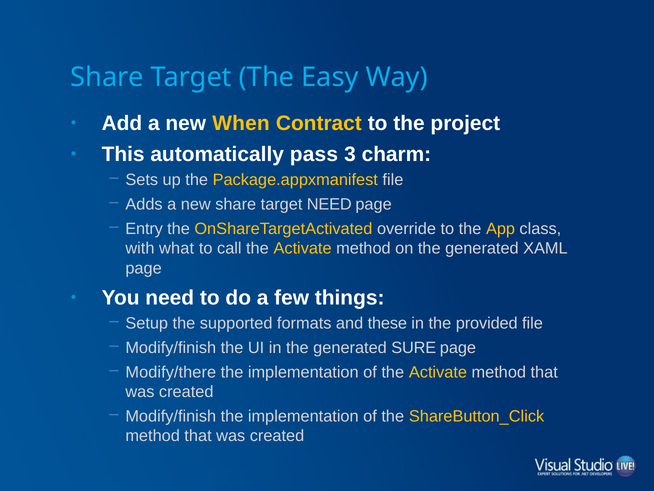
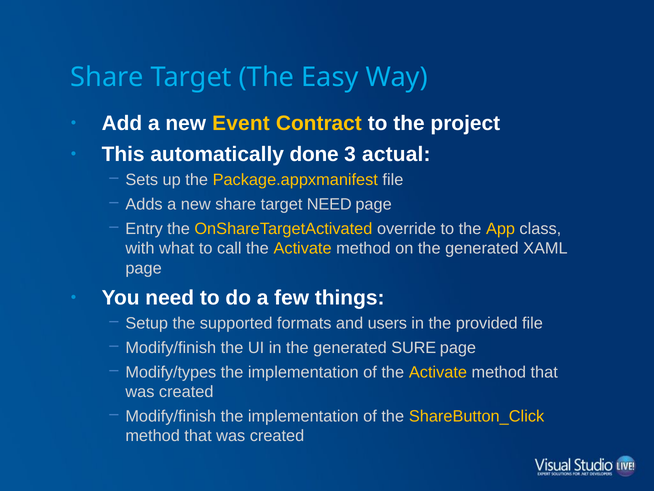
When: When -> Event (241, 123)
pass: pass -> done (314, 154)
charm: charm -> actual (396, 154)
these: these -> users (387, 323)
Modify/there: Modify/there -> Modify/types (171, 372)
